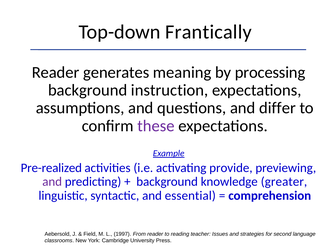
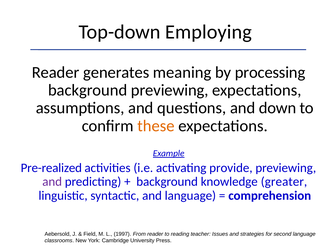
Frantically: Frantically -> Employing (208, 32)
background instruction: instruction -> previewing (170, 90)
differ: differ -> down (278, 108)
these colour: purple -> orange (156, 126)
and essential: essential -> language (190, 196)
